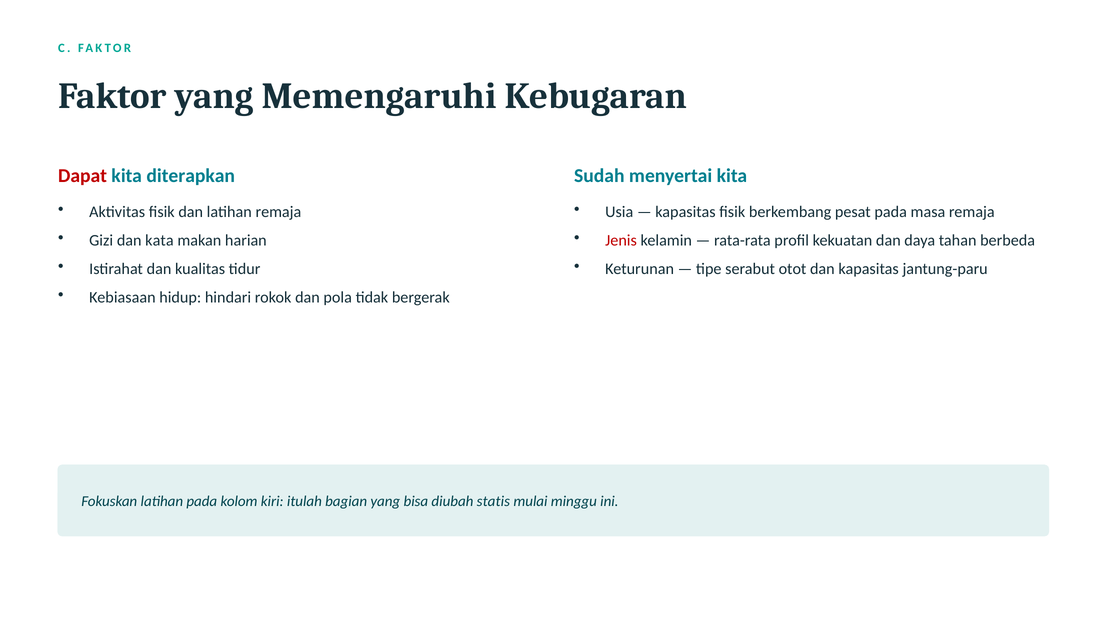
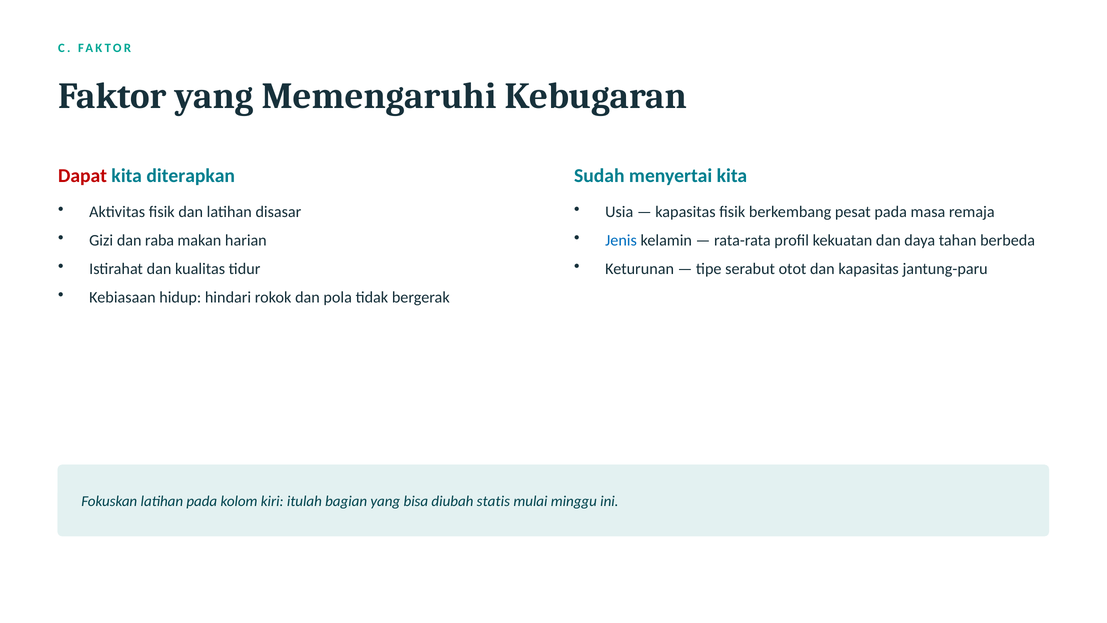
latihan remaja: remaja -> disasar (278, 212)
kata: kata -> raba (160, 240)
Jenis colour: red -> blue (621, 240)
